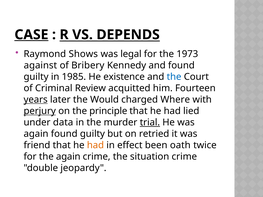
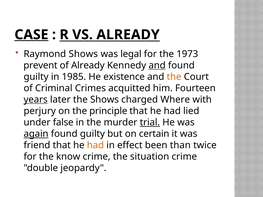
VS DEPENDS: DEPENDS -> ALREADY (128, 35)
against: against -> prevent (40, 65)
of Bribery: Bribery -> Already (88, 65)
and underline: none -> present (157, 65)
the colour: blue -> orange (174, 77)
Review: Review -> Crimes (90, 88)
the Would: Would -> Shows (105, 100)
perjury underline: present -> none (40, 111)
data: data -> false (63, 122)
again underline: none -> present (36, 134)
retried: retried -> certain (154, 134)
oath: oath -> than (180, 145)
the again: again -> know (68, 157)
